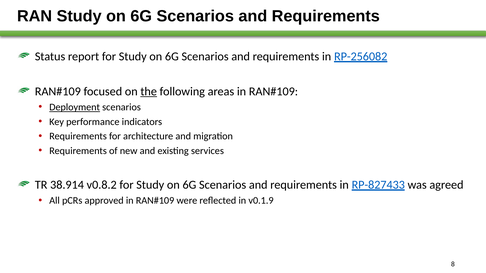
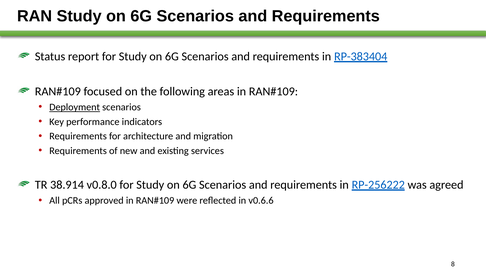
RP-256082: RP-256082 -> RP-383404 (361, 56)
the underline: present -> none (149, 92)
v0.8.2: v0.8.2 -> v0.8.0 (102, 185)
RP-827433: RP-827433 -> RP-256222 (378, 185)
v0.1.9: v0.1.9 -> v0.6.6 (261, 201)
